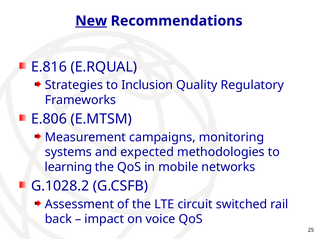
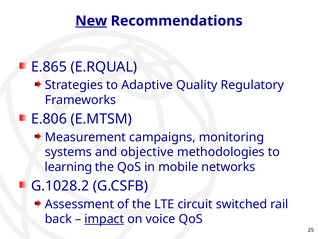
E.816: E.816 -> E.865 (49, 67)
Inclusion: Inclusion -> Adaptive (147, 85)
expected: expected -> objective (147, 152)
impact underline: none -> present (104, 219)
